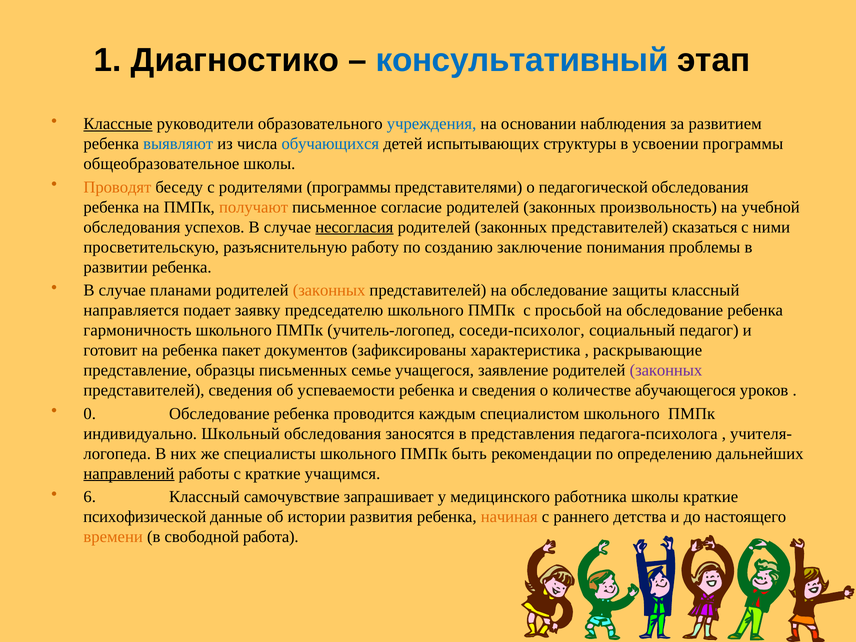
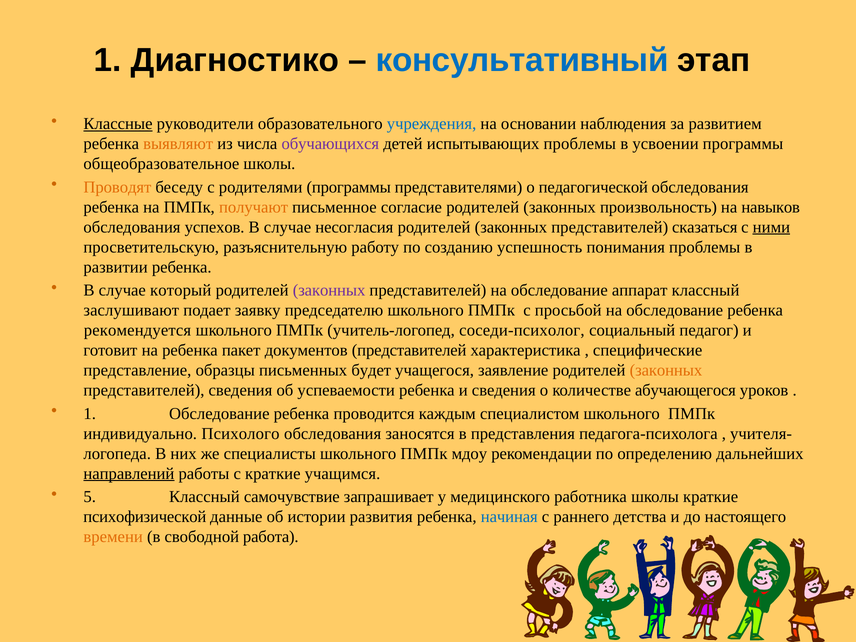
выявляют colour: blue -> orange (178, 144)
обучающихся colour: blue -> purple (330, 144)
испытывающих структуры: структуры -> проблемы (580, 144)
учебной: учебной -> навыков (771, 207)
несогласия underline: present -> none (354, 227)
ними underline: none -> present (771, 227)
заключение: заключение -> успешность (540, 247)
планами: планами -> который (181, 290)
законных colour: orange -> purple (329, 290)
защиты: защиты -> аппарат (640, 290)
направляется: направляется -> заслушивают (131, 310)
гармоничность: гармоничность -> рекомендуется (137, 330)
документов зафиксированы: зафиксированы -> представителей (409, 350)
раскрывающие: раскрывающие -> специфические (648, 350)
семье: семье -> будет (371, 370)
законных colour: purple -> orange (666, 370)
0: 0 -> 1 (90, 414)
Школьный: Школьный -> Психолого (240, 434)
быть: быть -> мдоу (469, 454)
6: 6 -> 5 (90, 497)
начиная colour: orange -> blue (509, 517)
